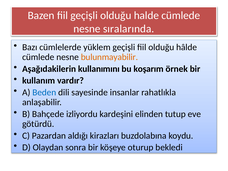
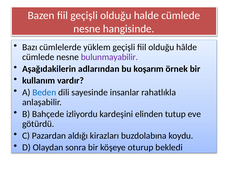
sıralarında: sıralarında -> hangisinde (129, 29)
bulunmayabilir colour: orange -> purple (109, 57)
kullanımını: kullanımını -> adlarından (99, 69)
